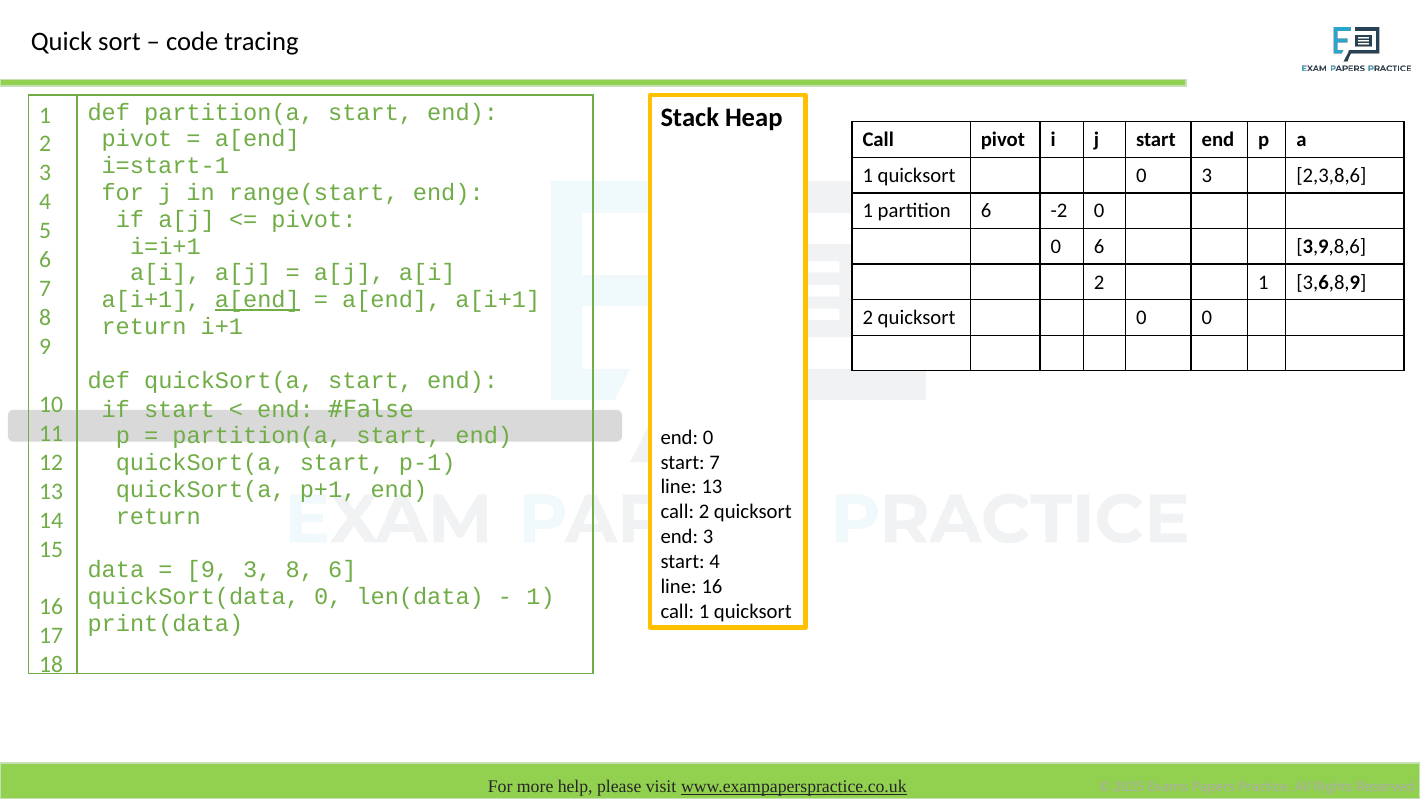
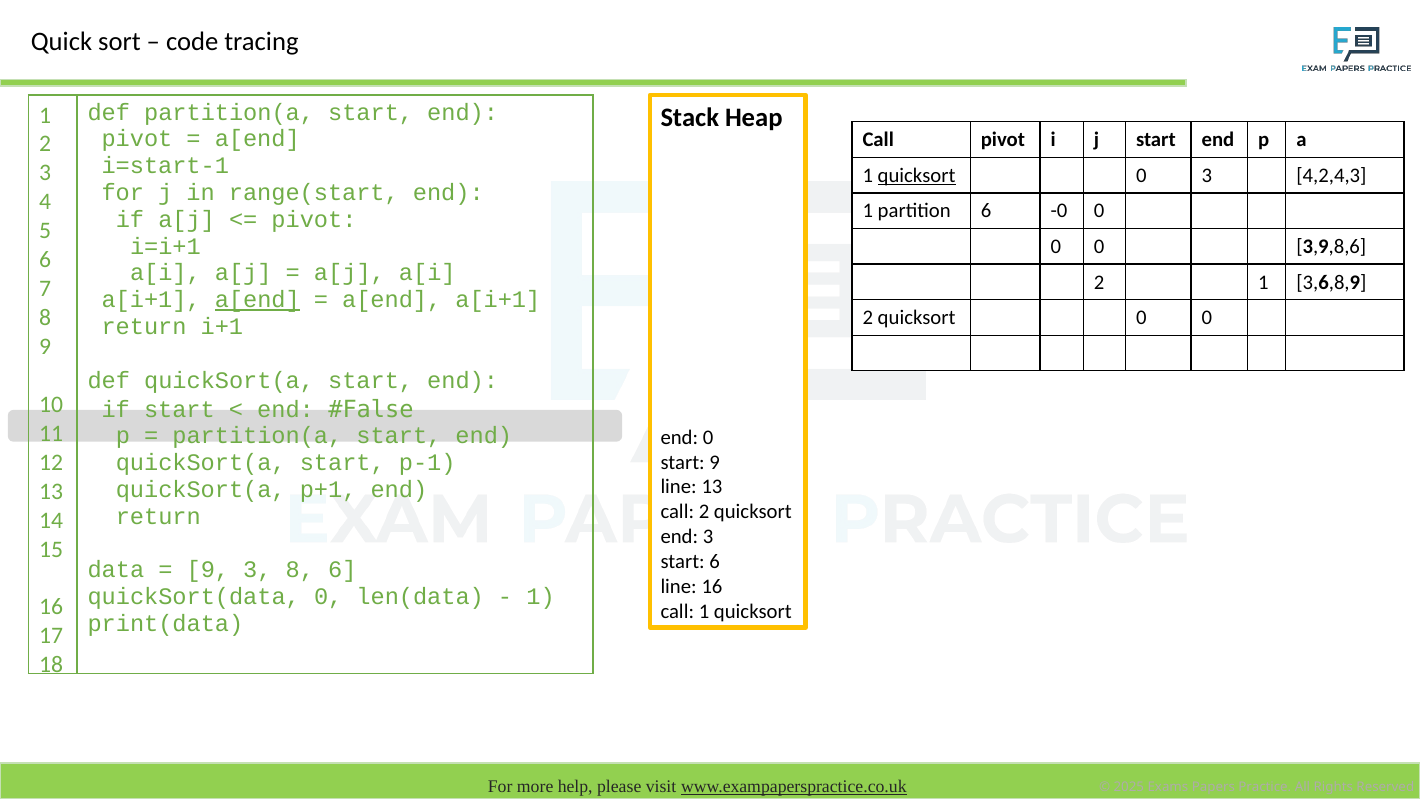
quicksort underline: none -> present (917, 175)
2,3,8,6: 2,3,8,6 -> 4,2,4,3 (1331, 175)
-2: -2 -> -0 (1059, 211)
6: 6 -> 0 (1099, 247)
start 7: 7 -> 9 (715, 462)
start 4: 4 -> 6 (715, 562)
